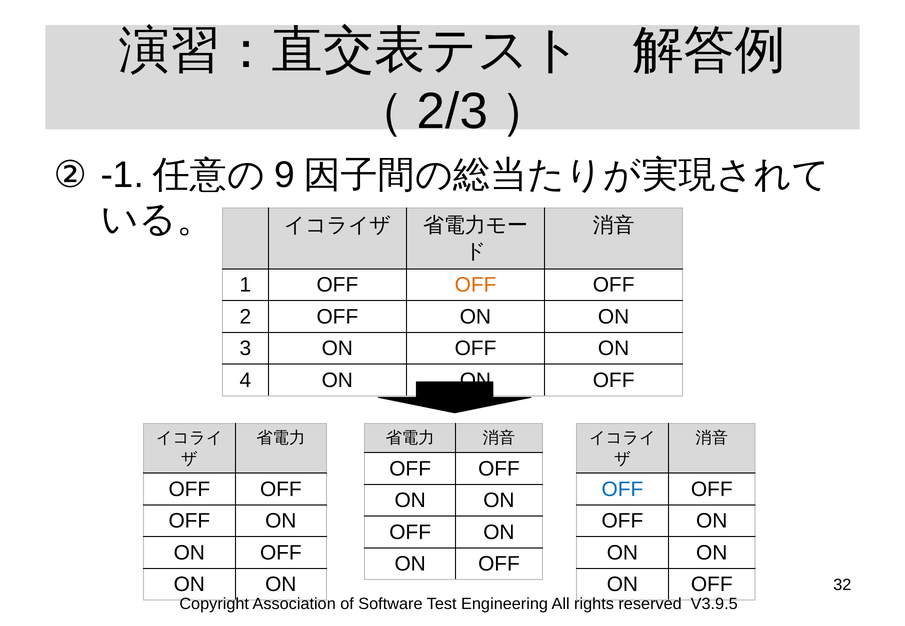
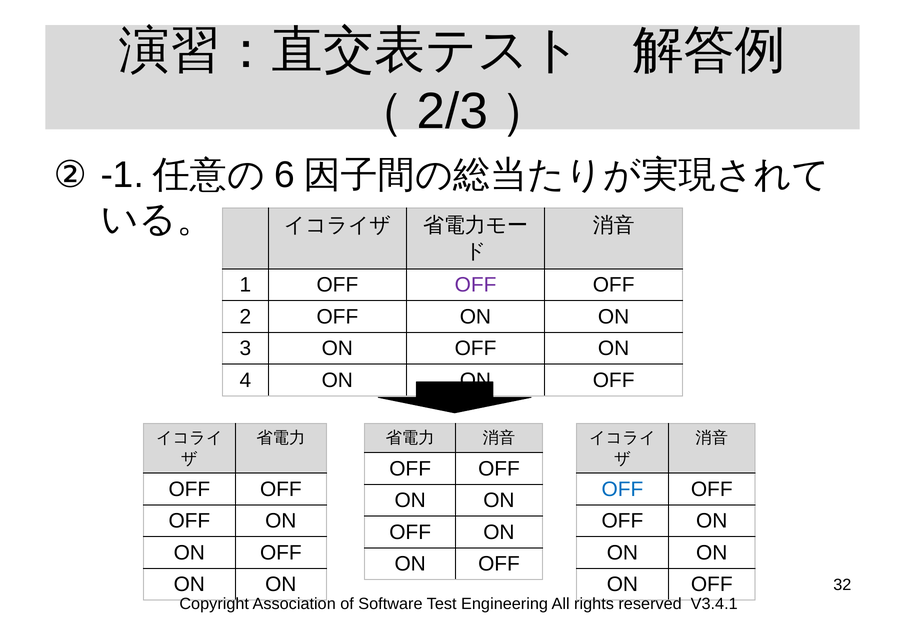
9: 9 -> 6 (284, 175)
OFF colour: orange -> purple (476, 285)
V3.9.5: V3.9.5 -> V3.4.1 (714, 605)
